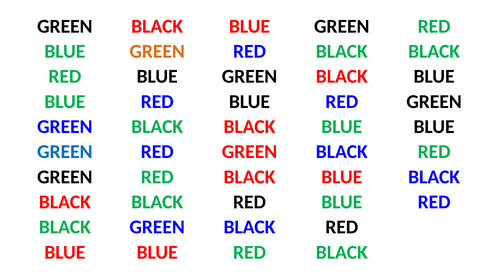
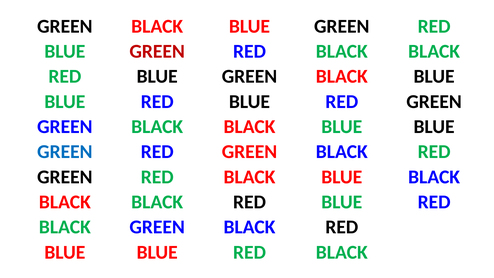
GREEN colour: orange -> red (157, 51)
